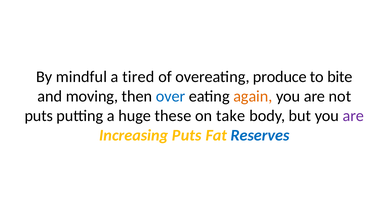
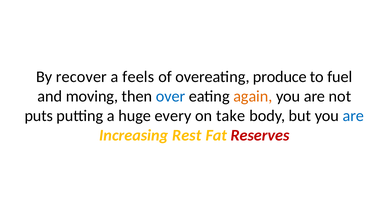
mindful: mindful -> recover (81, 77)
tired: tired -> feels (138, 77)
bite: bite -> fuel (340, 77)
these: these -> every (173, 116)
are colour: purple -> blue (353, 116)
Increasing Puts: Puts -> Rest (187, 135)
Reserves colour: blue -> red (260, 135)
